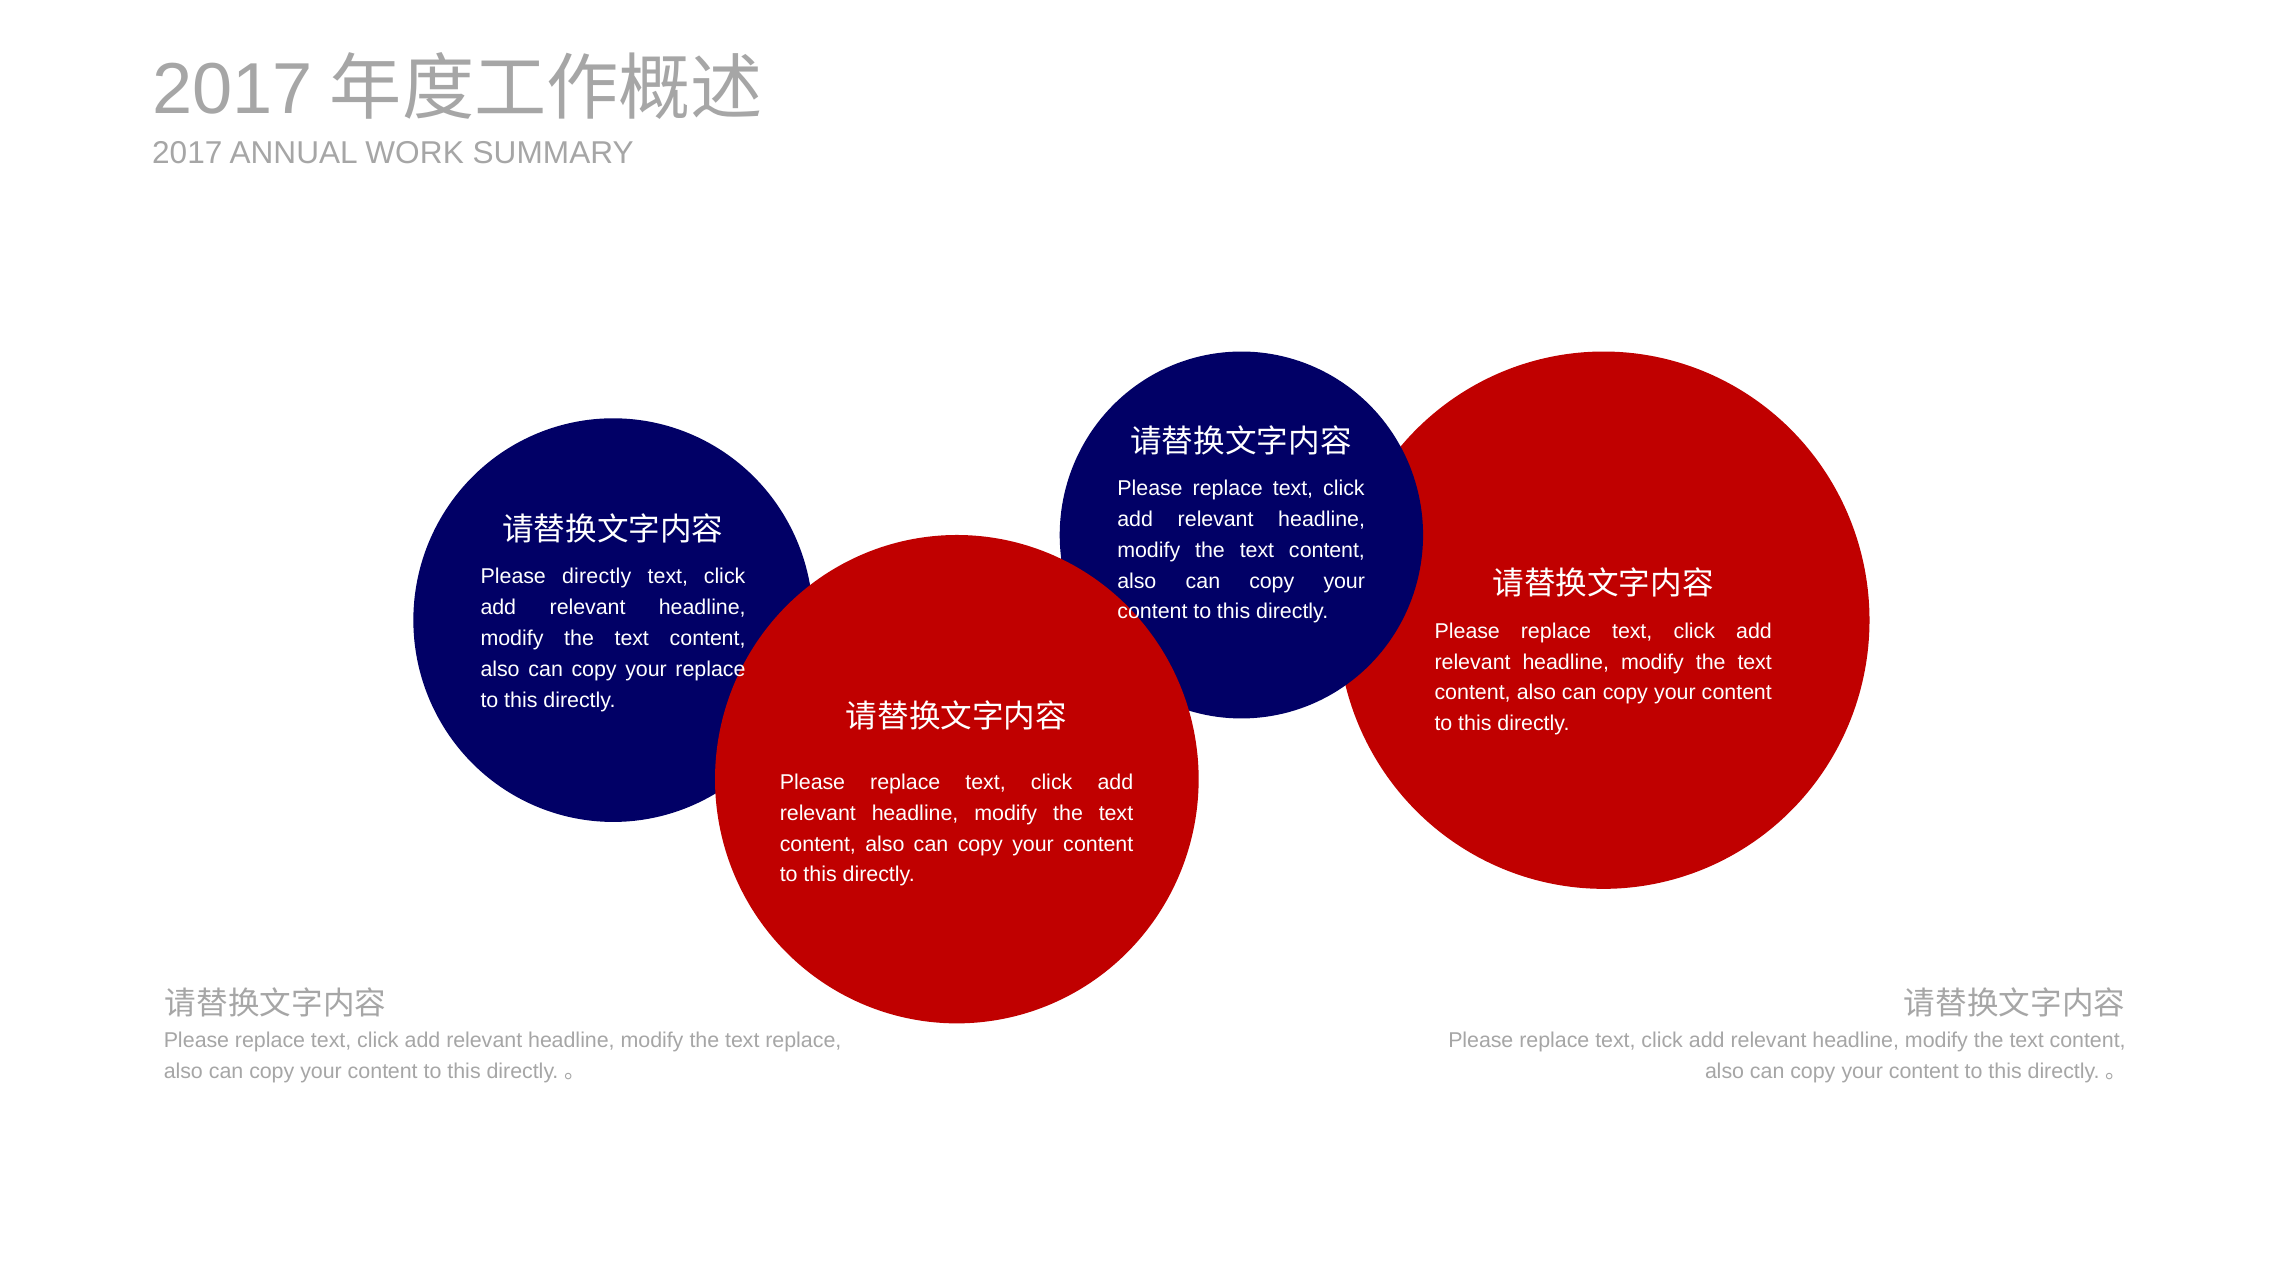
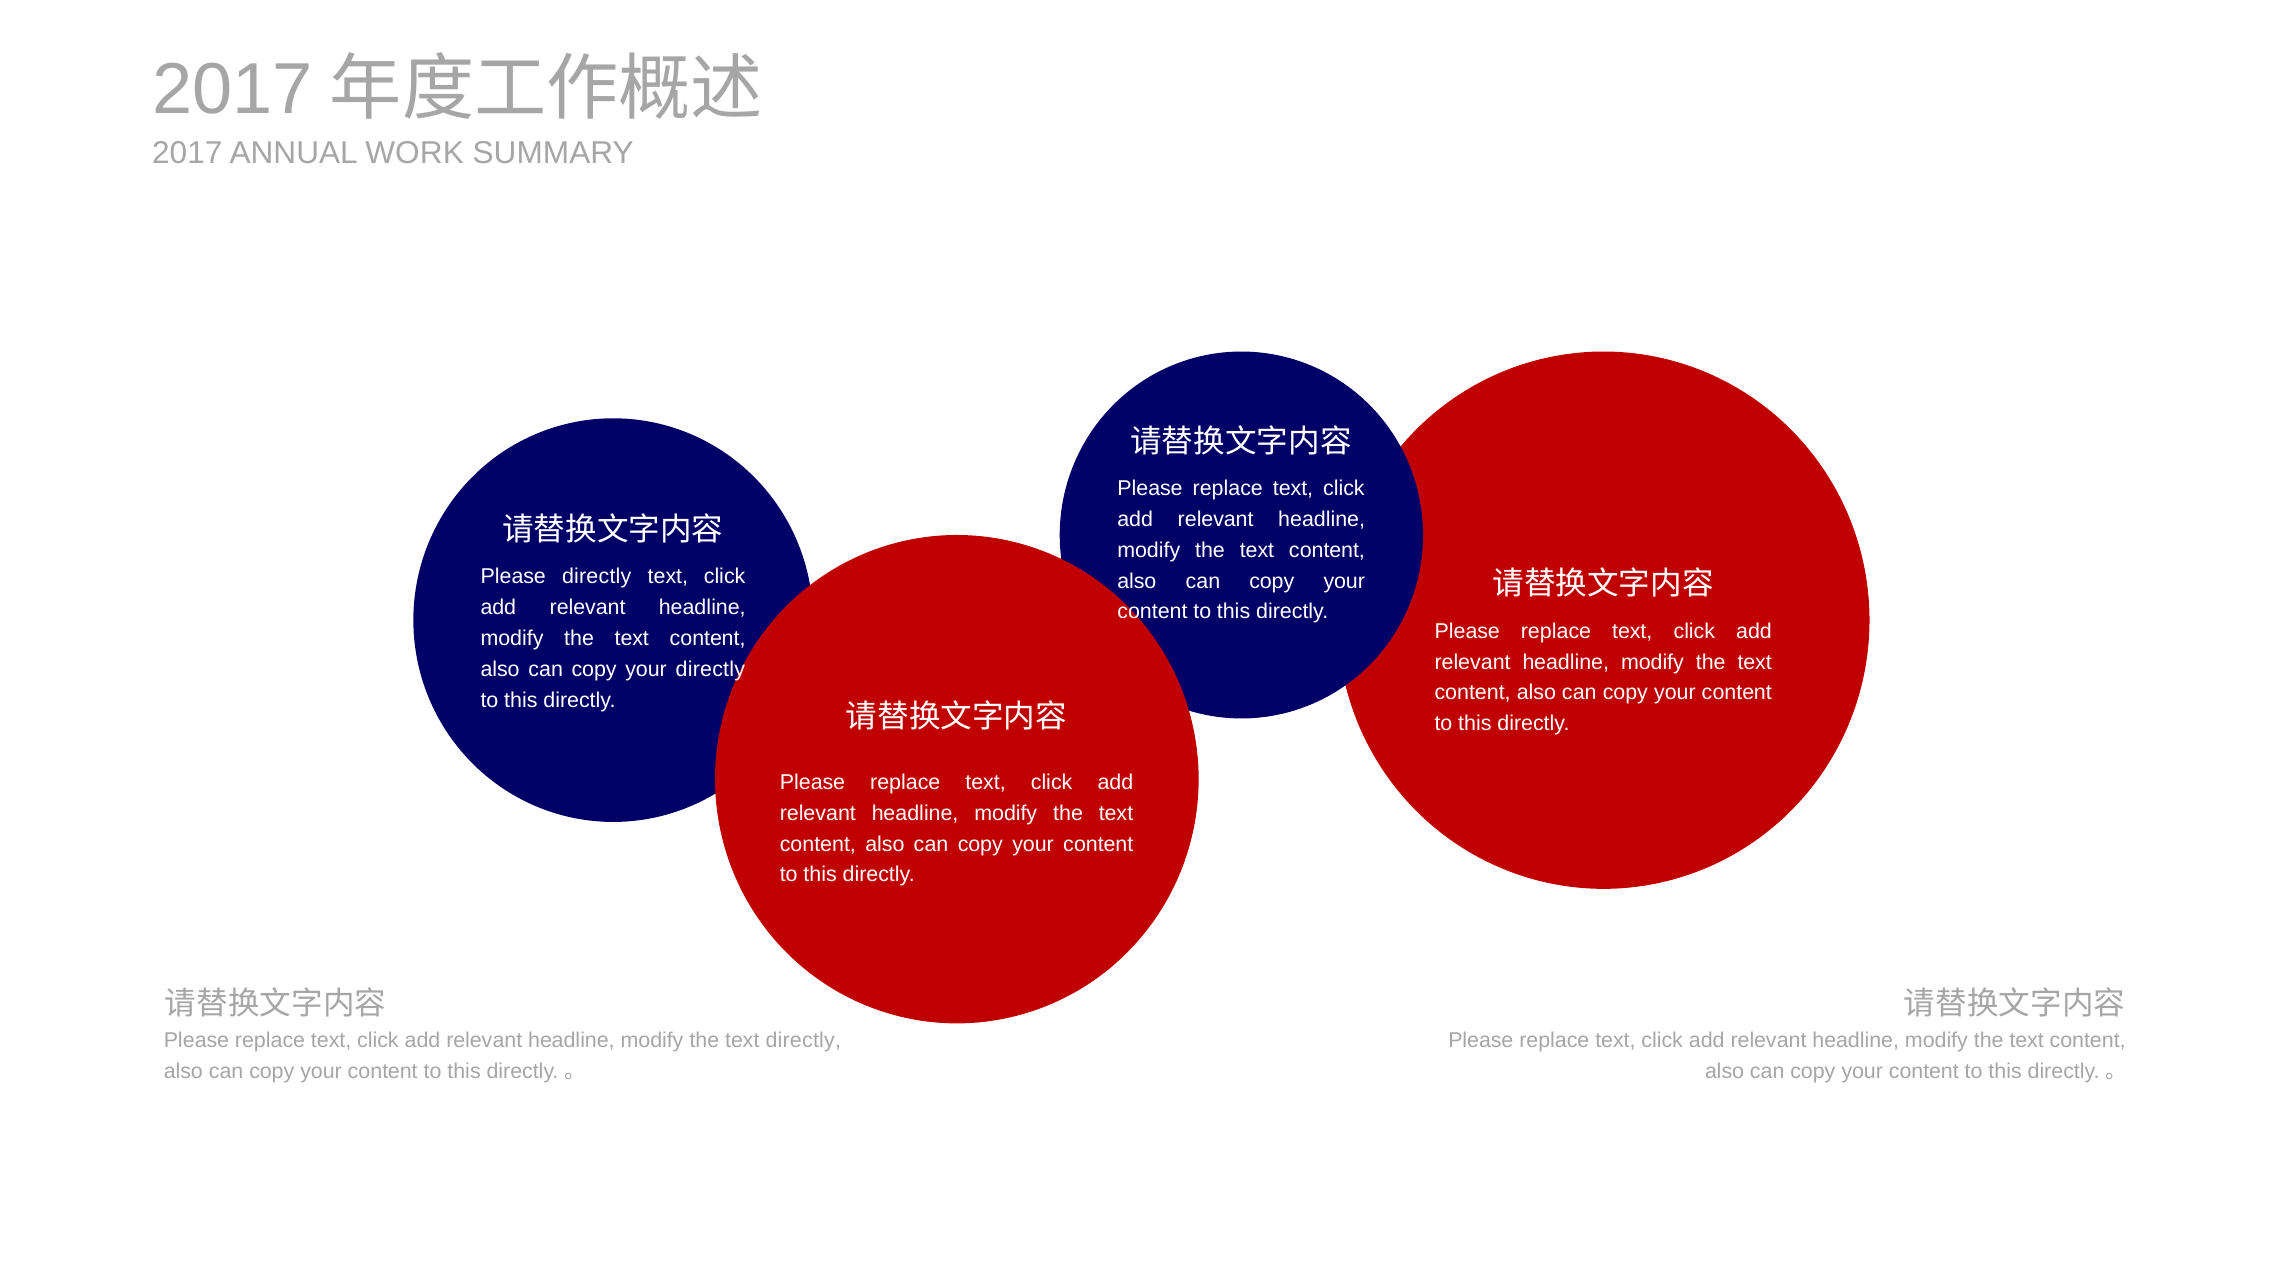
your replace: replace -> directly (710, 669)
text replace: replace -> directly (803, 1041)
